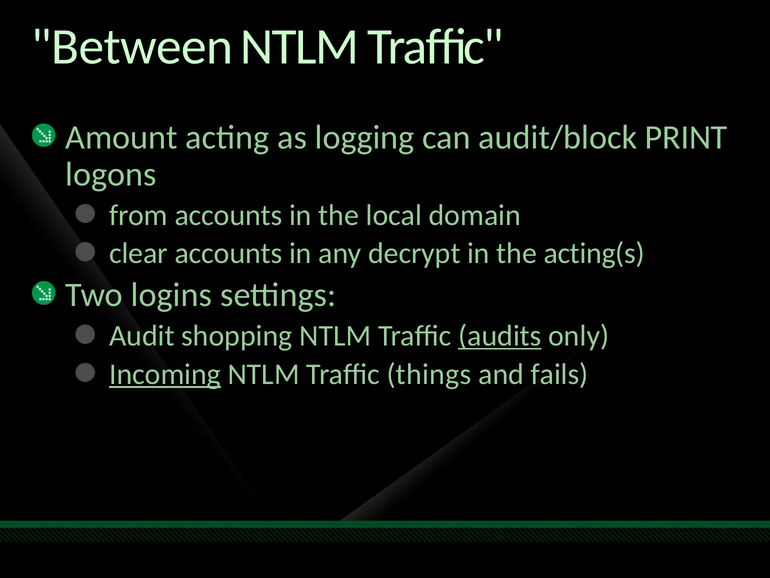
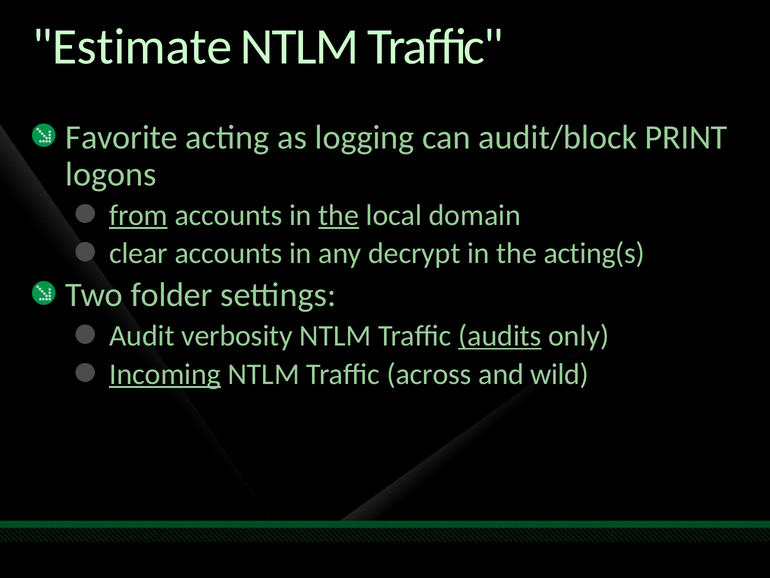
Between: Between -> Estimate (132, 47)
Amount: Amount -> Favorite (122, 137)
from underline: none -> present (138, 215)
the underline: none -> present (339, 215)
logins: logins -> folder (172, 295)
shopping: shopping -> verbosity (237, 335)
things: things -> across (429, 374)
fails: fails -> wild (560, 374)
